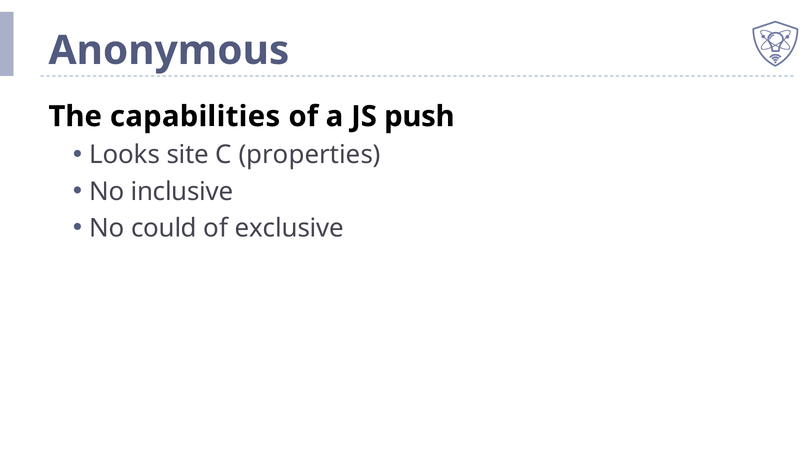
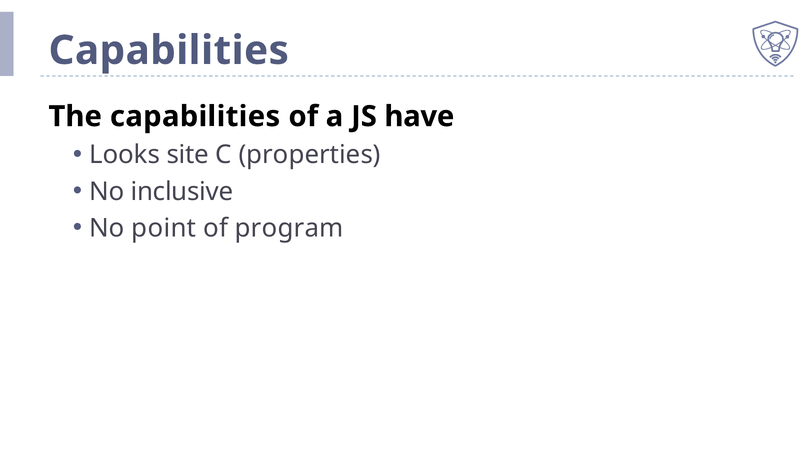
Anonymous: Anonymous -> Capabilities (169, 51)
push: push -> have (419, 117)
could: could -> point (164, 228)
exclusive: exclusive -> program (289, 228)
